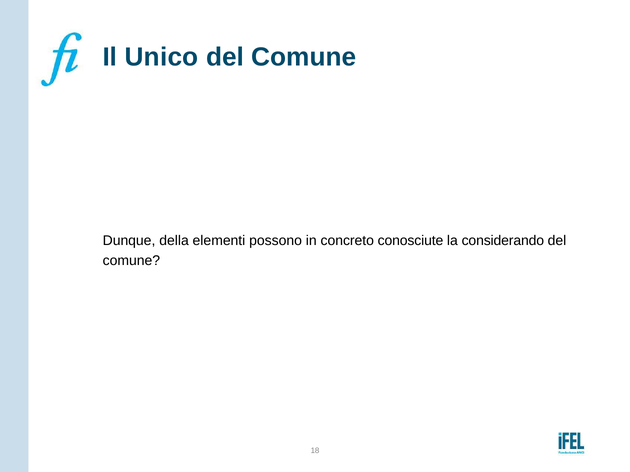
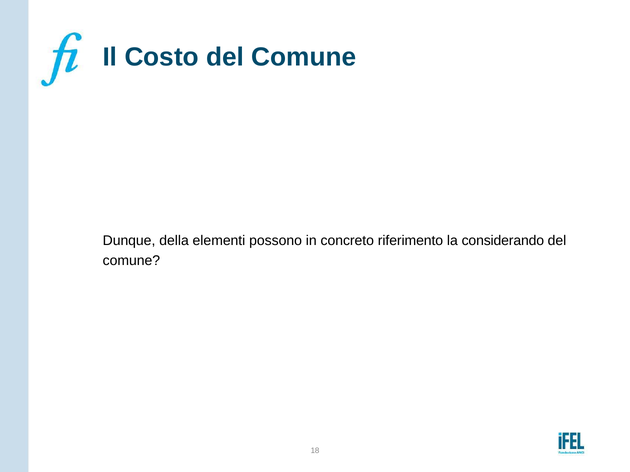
Unico: Unico -> Costo (162, 57)
conosciute: conosciute -> riferimento (410, 241)
